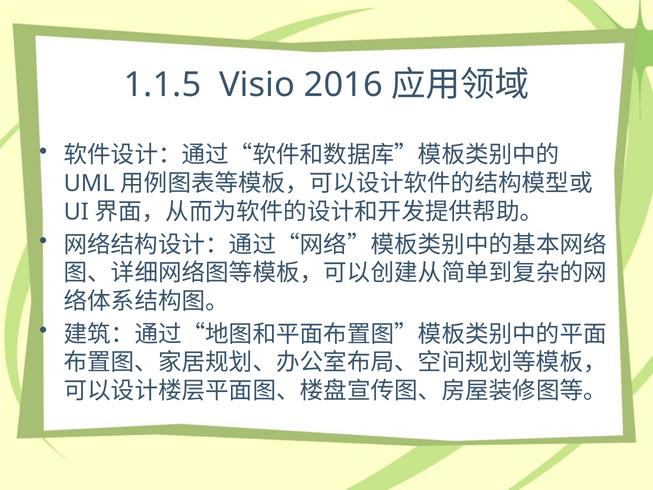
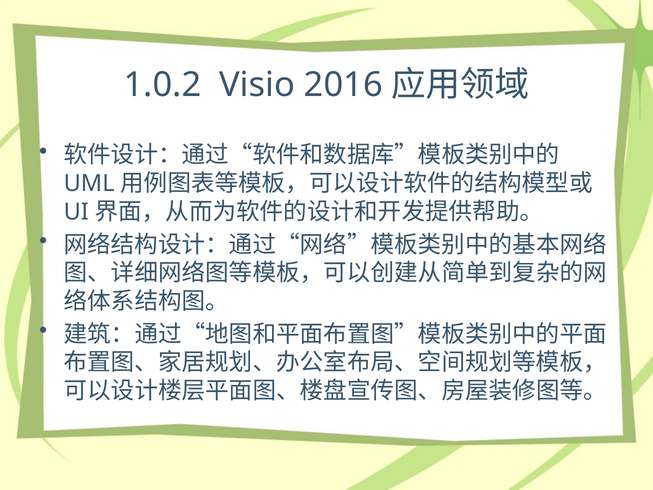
1.1.5: 1.1.5 -> 1.0.2 (162, 85)
